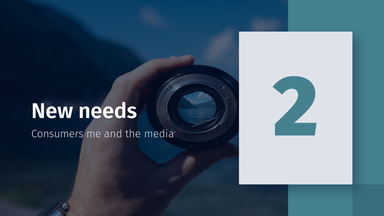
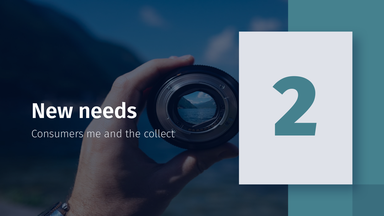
media: media -> collect (159, 134)
